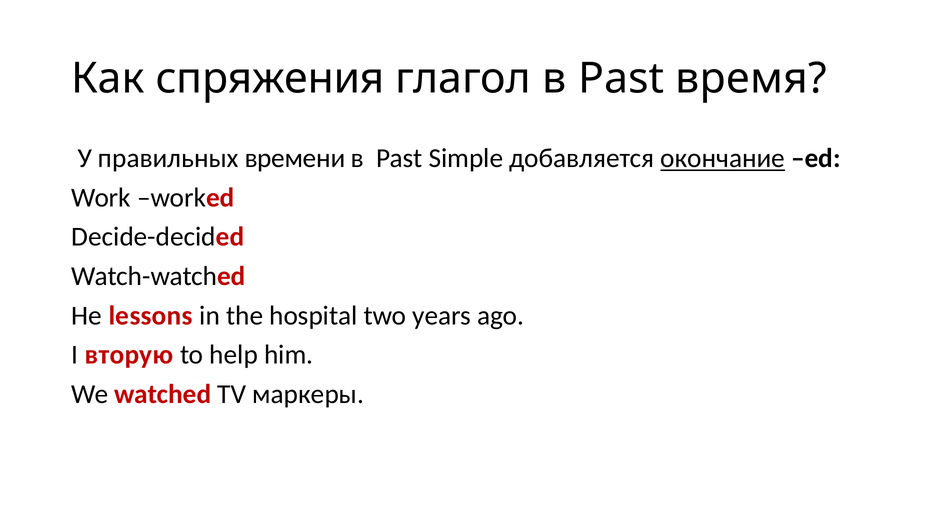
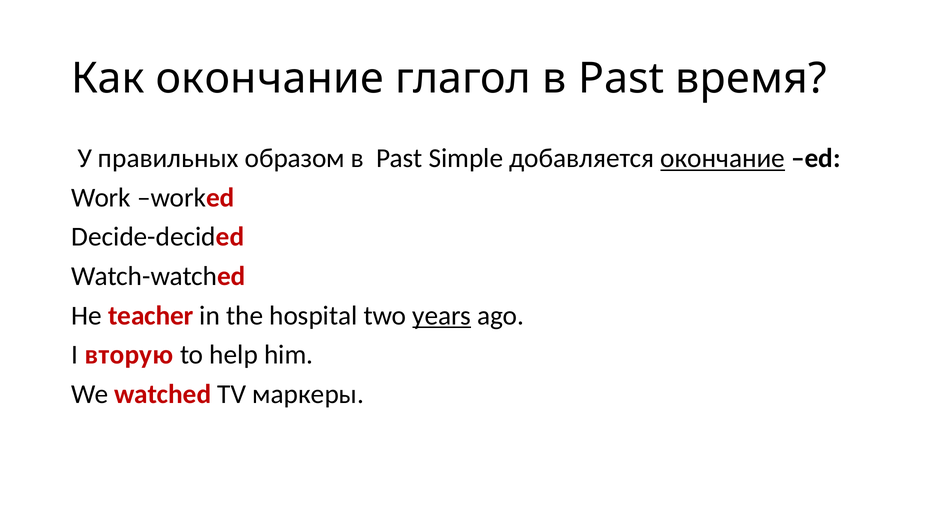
Как спряжения: спряжения -> окончание (270, 79)
времени: времени -> образом (295, 158)
lessons: lessons -> teacher (151, 316)
years underline: none -> present (442, 316)
